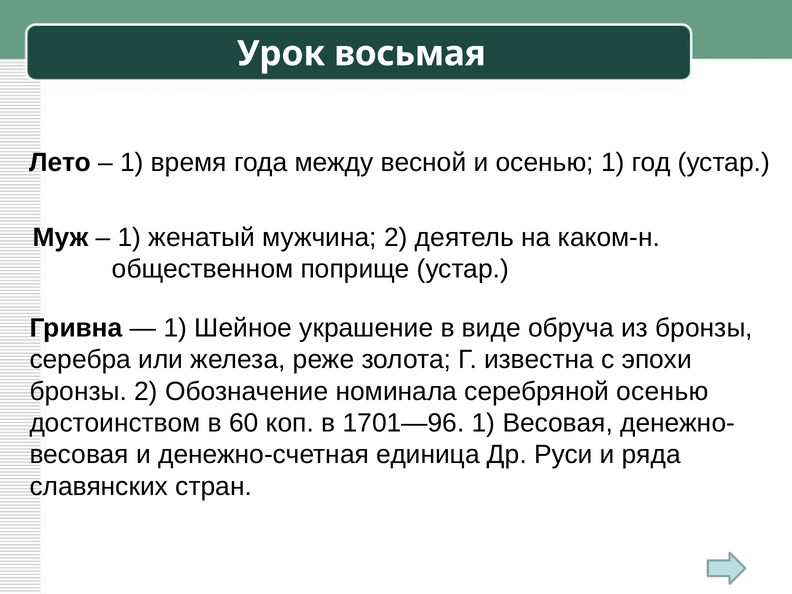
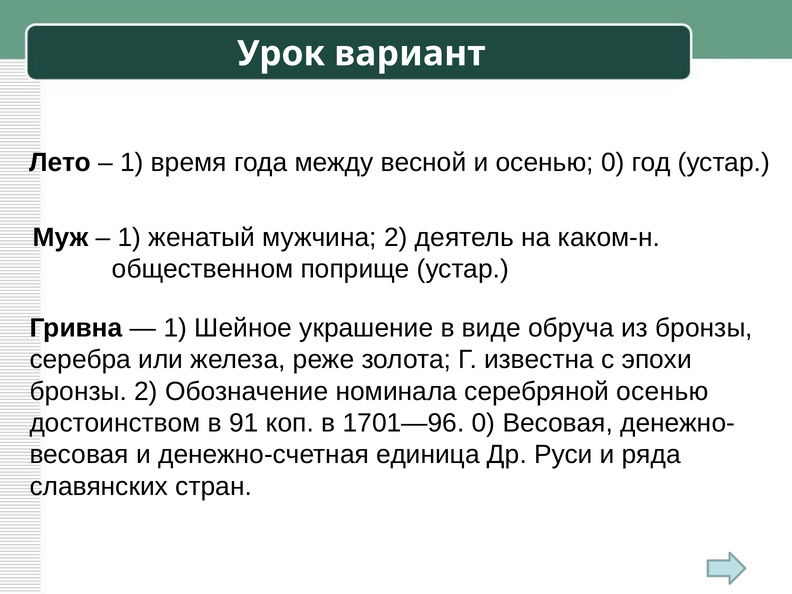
восьмая: восьмая -> вариант (410, 54)
осенью 1: 1 -> 0 (613, 163)
60: 60 -> 91 (244, 423)
1701—96 1: 1 -> 0 (484, 423)
